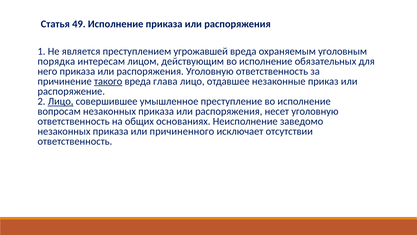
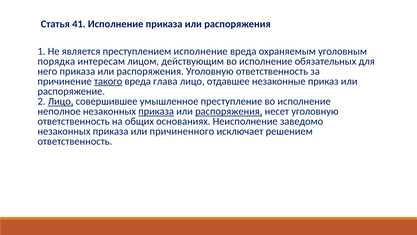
49: 49 -> 41 (79, 24)
преступлением угрожавшей: угрожавшей -> исполнение (201, 51)
вопросам: вопросам -> неполное (59, 111)
приказа underline: none -> present (156, 111)
распоряжения underline: none -> present (229, 111)
отсутствии: отсутствии -> решением (289, 131)
